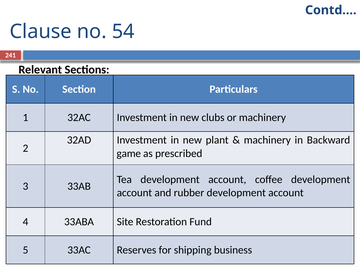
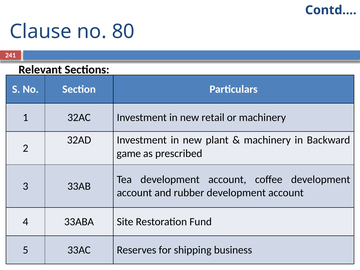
54: 54 -> 80 (123, 32)
clubs: clubs -> retail (213, 117)
